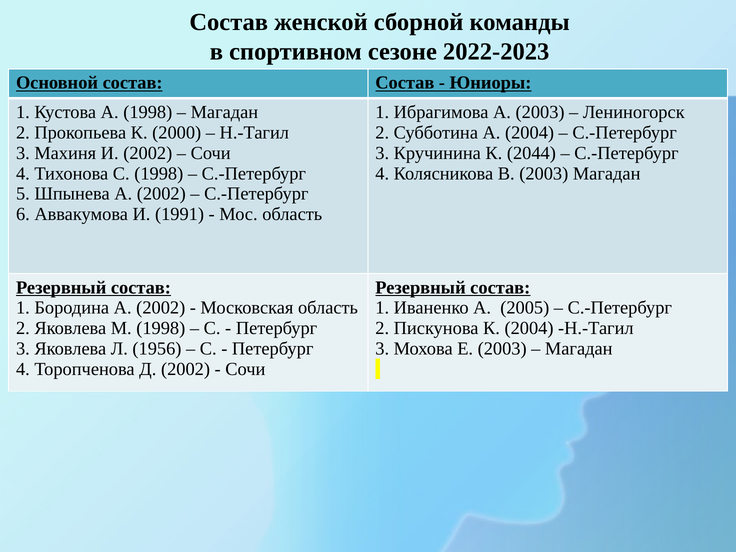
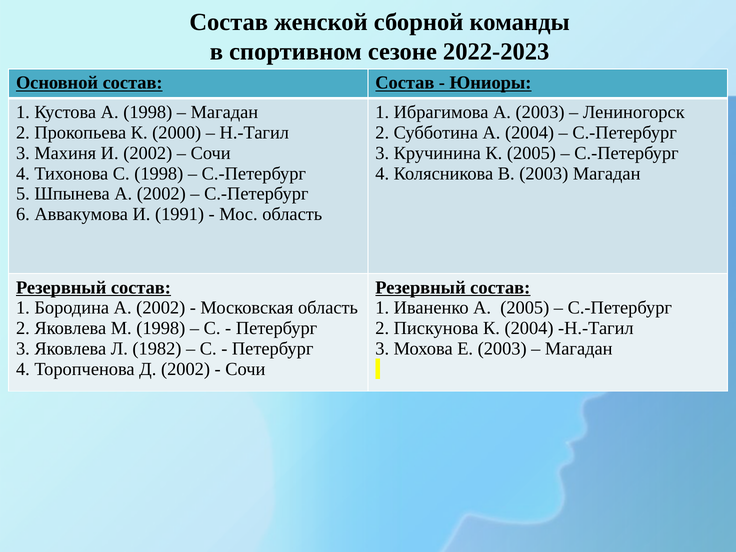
К 2044: 2044 -> 2005 (531, 153)
1956: 1956 -> 1982 (157, 349)
